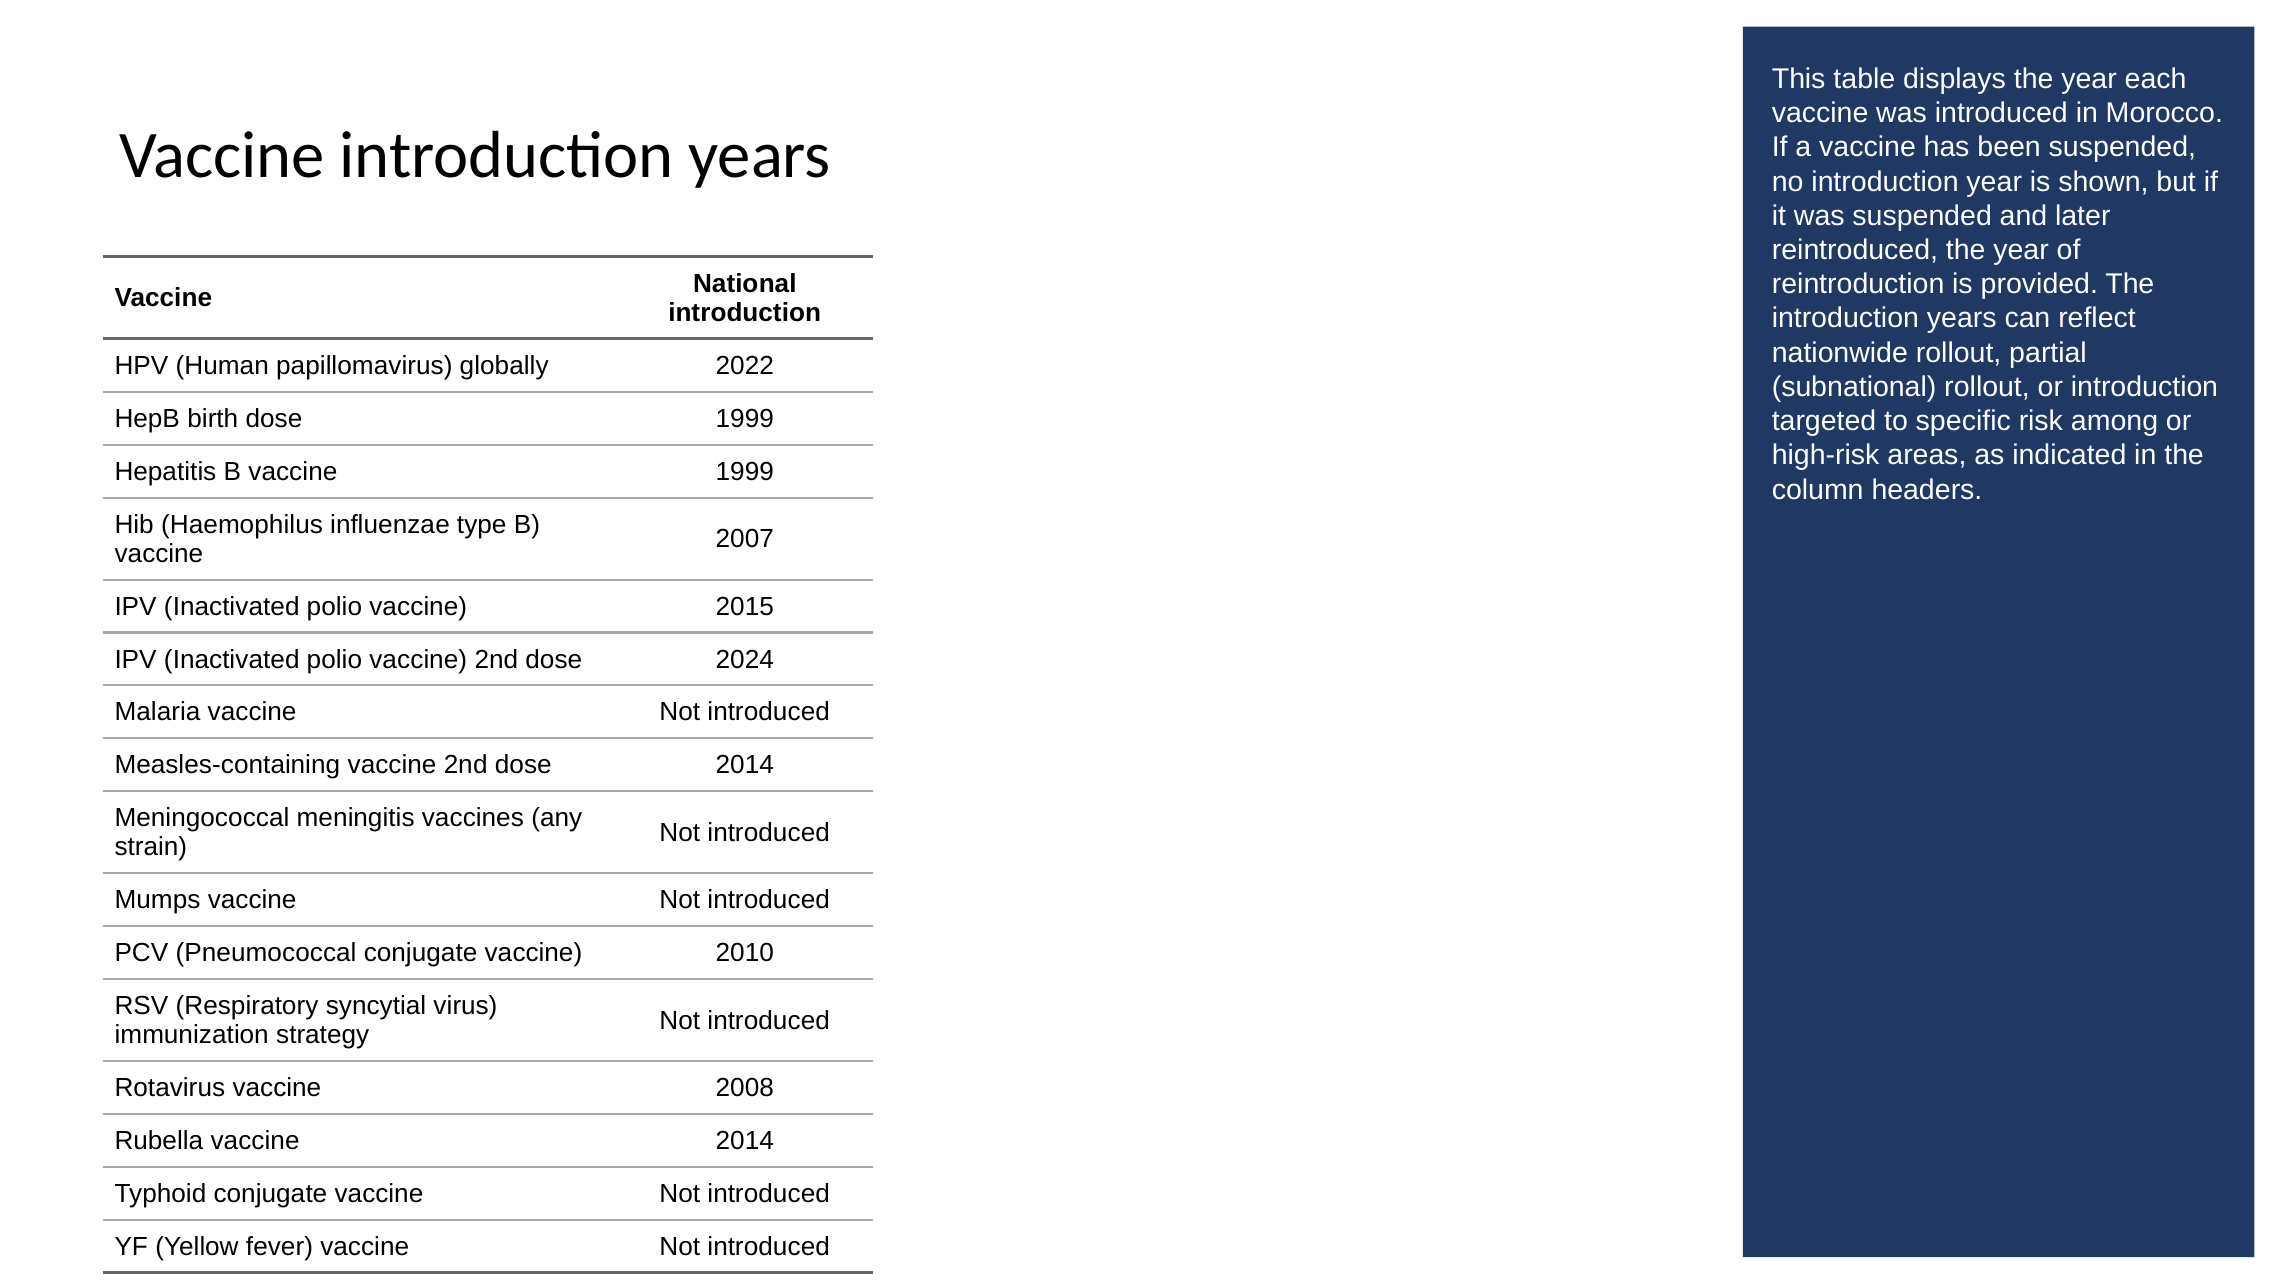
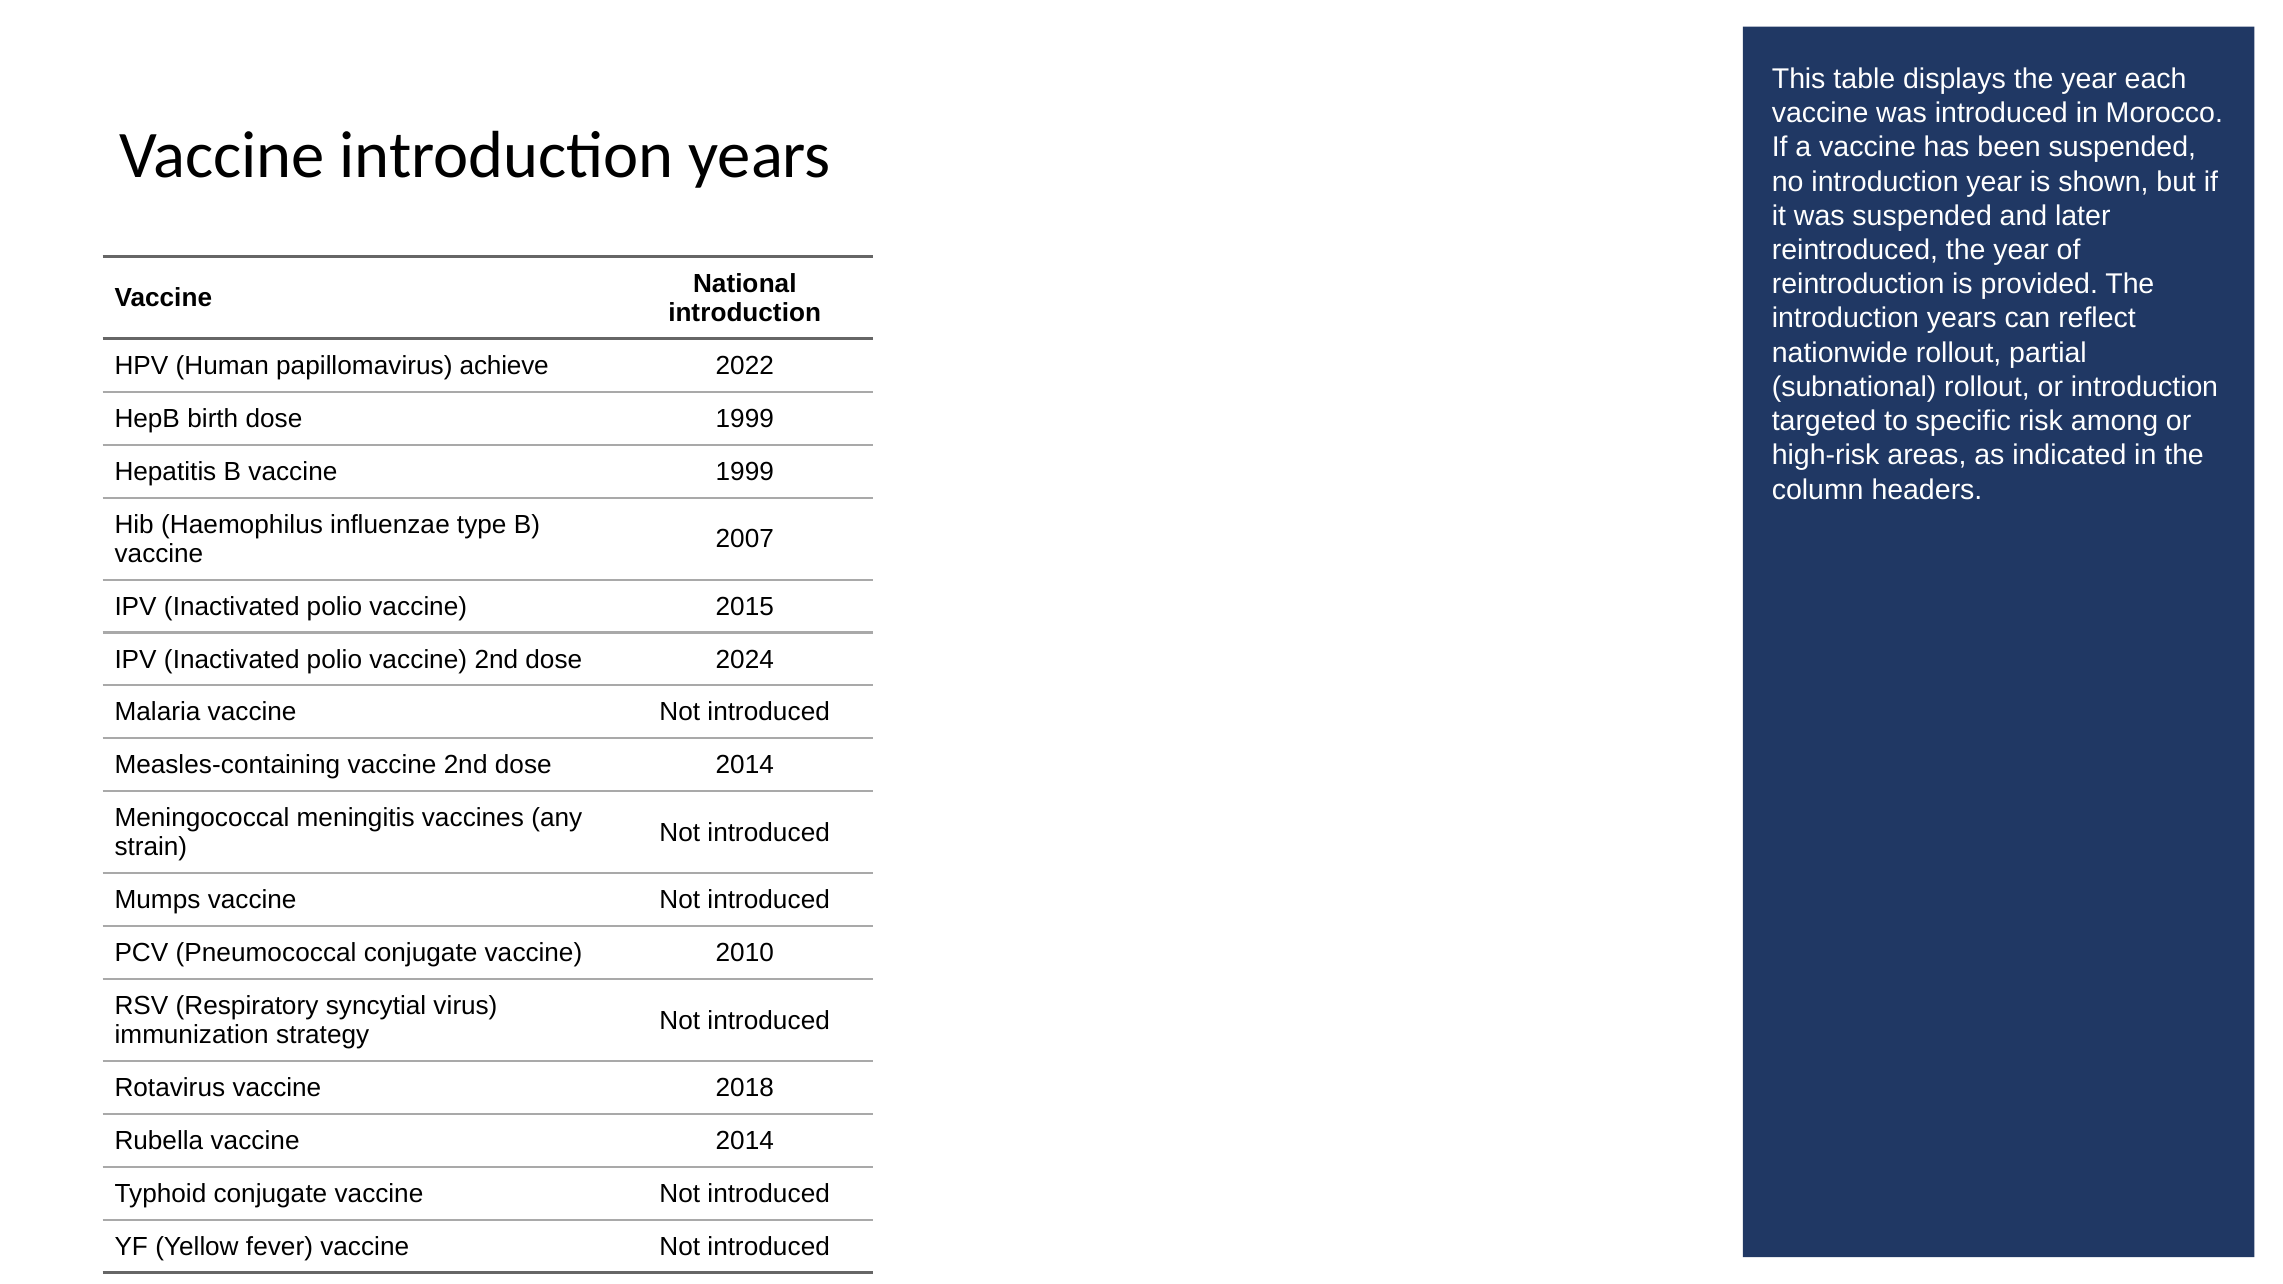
globally: globally -> achieve (504, 366)
2008: 2008 -> 2018 (745, 1088)
